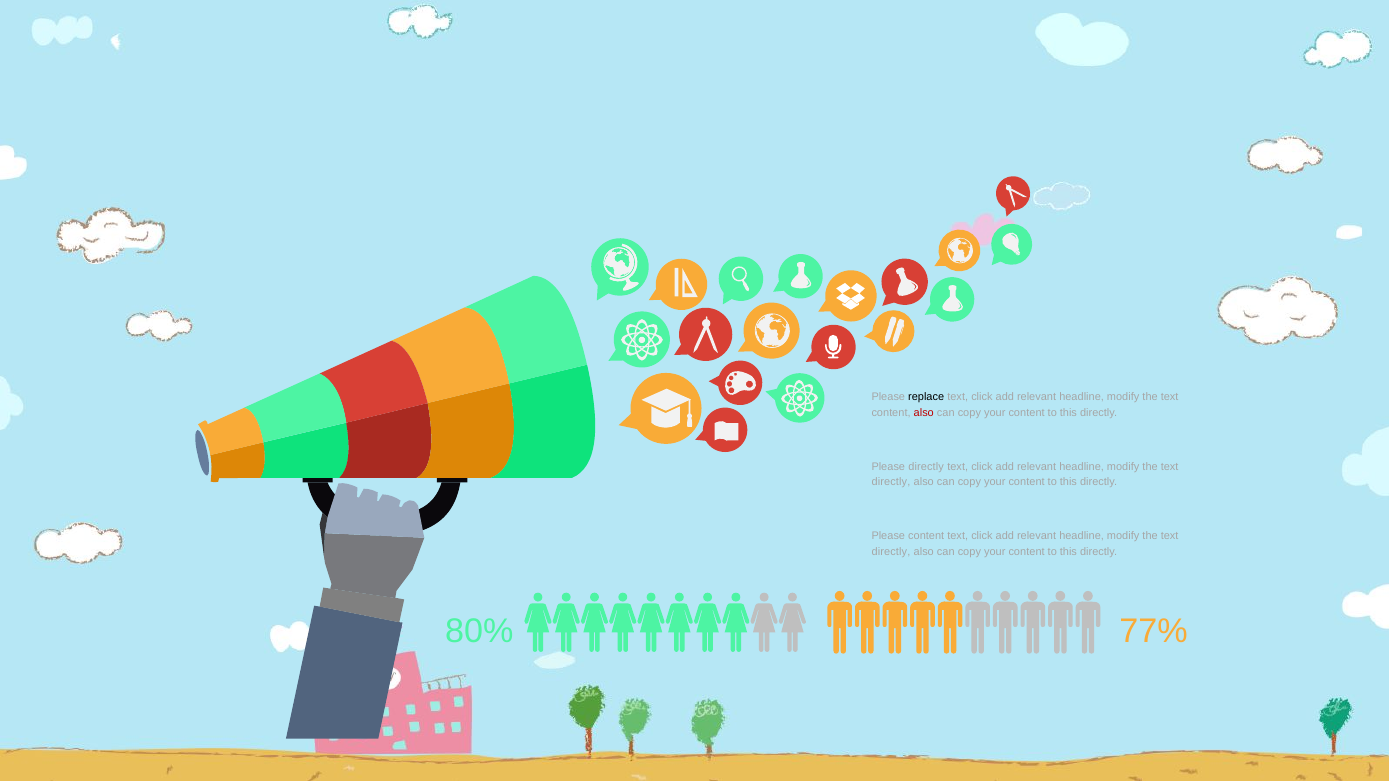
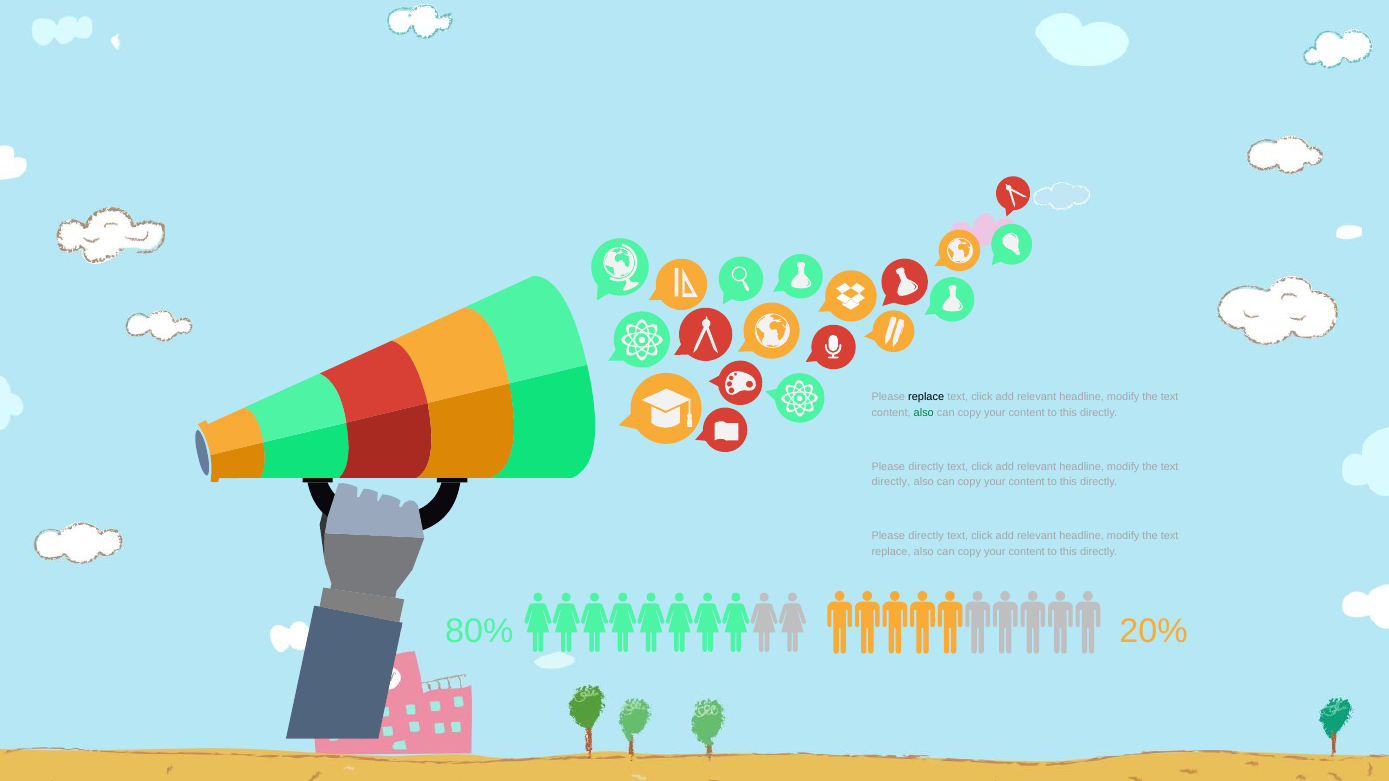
also colour: red -> green (924, 413)
content: content -> directly (926, 537)
directly: directly -> replace (891, 552)
77%: 77% -> 20% (1153, 631)
